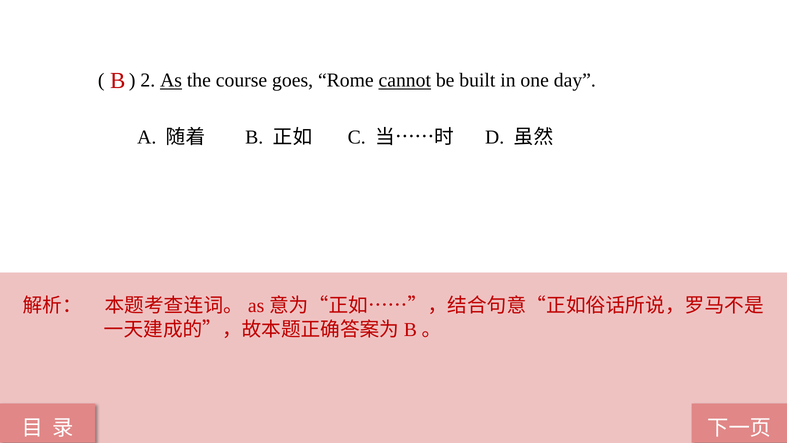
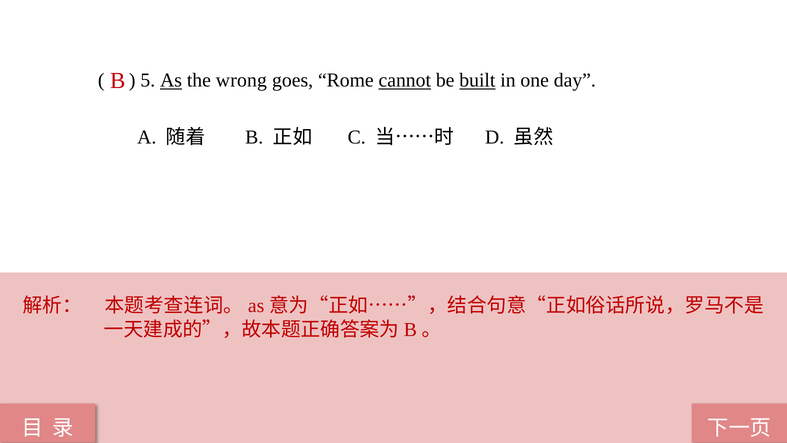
2: 2 -> 5 (148, 80)
course: course -> wrong (241, 80)
built underline: none -> present (477, 80)
